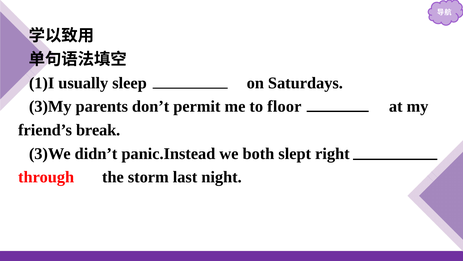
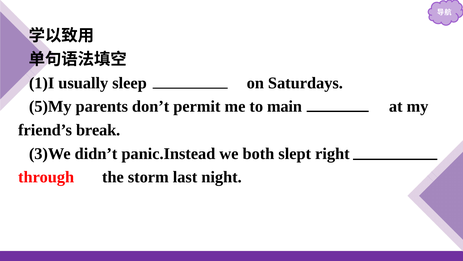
3)My: 3)My -> 5)My (50, 106)
floor: floor -> main (284, 106)
